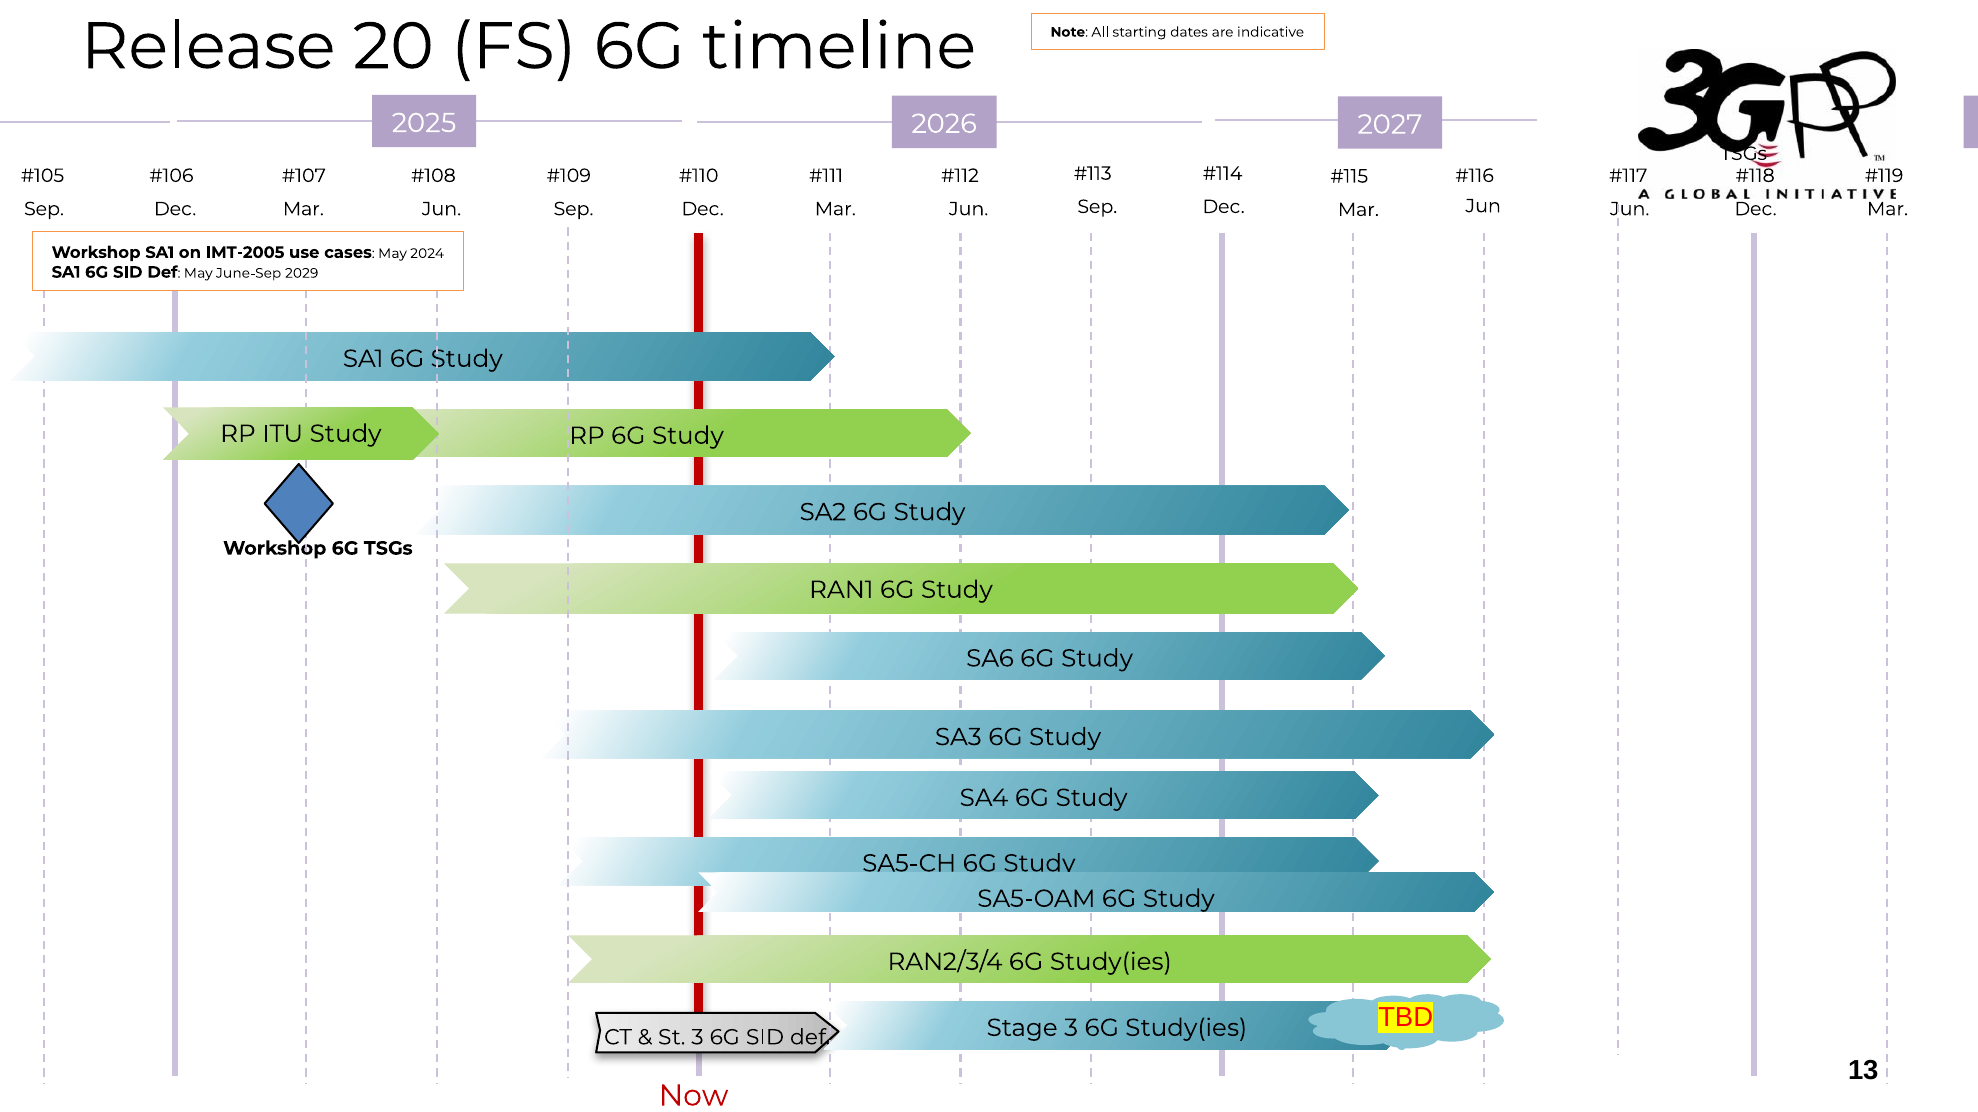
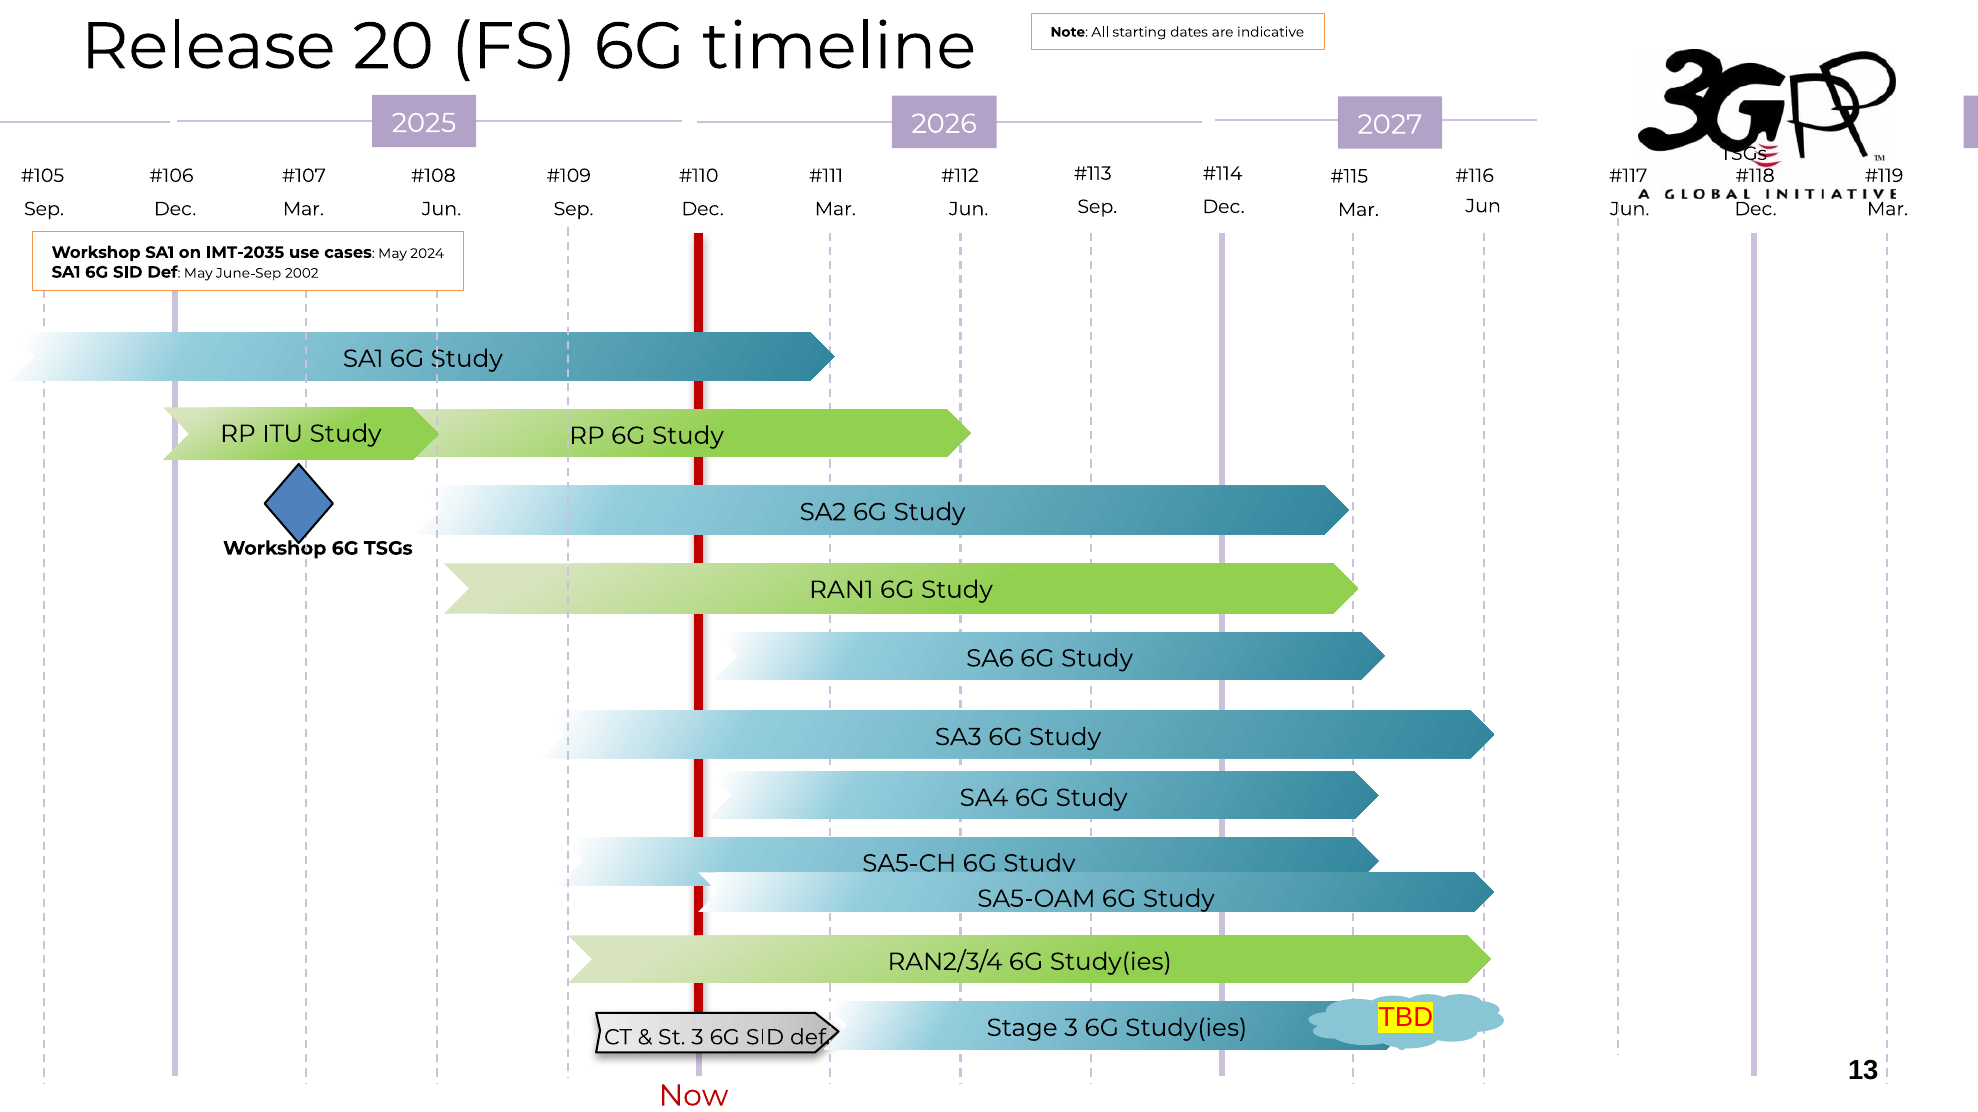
IMT-2005: IMT-2005 -> IMT-2035 (245, 253)
2029: 2029 -> 2002 (302, 273)
